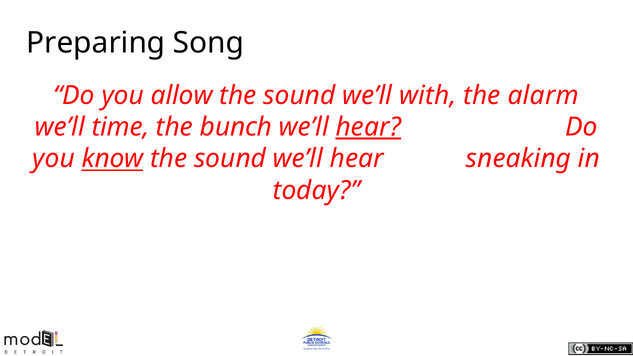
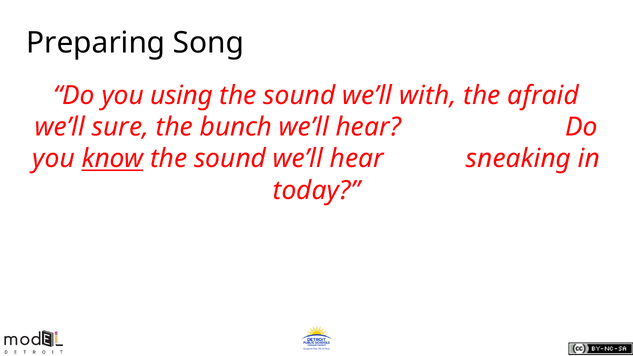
allow: allow -> using (182, 96)
alarm: alarm -> afraid (543, 96)
time: time -> sure (120, 127)
hear underline: present -> none (368, 127)
